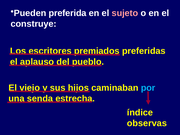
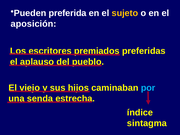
sujeto colour: pink -> yellow (125, 13)
construye: construye -> aposición (34, 24)
observas: observas -> sintagma (147, 123)
